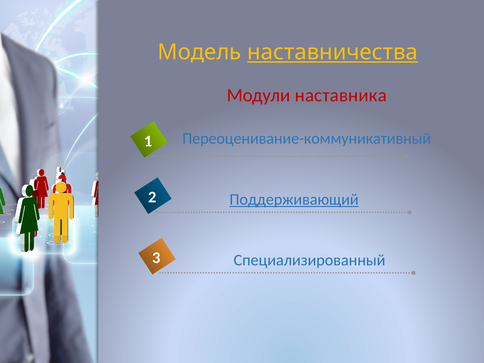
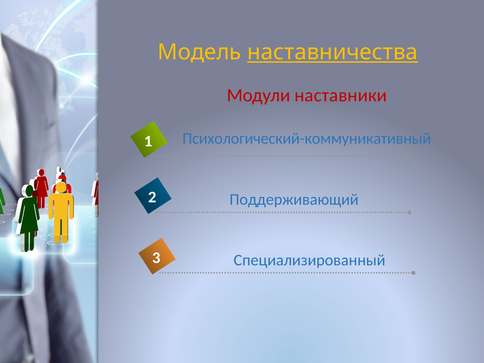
наставника: наставника -> наставники (341, 95)
Переоценивание-коммуникативный: Переоценивание-коммуникативный -> Психологический-коммуникативный (307, 139)
Поддерживающий underline: present -> none (294, 200)
